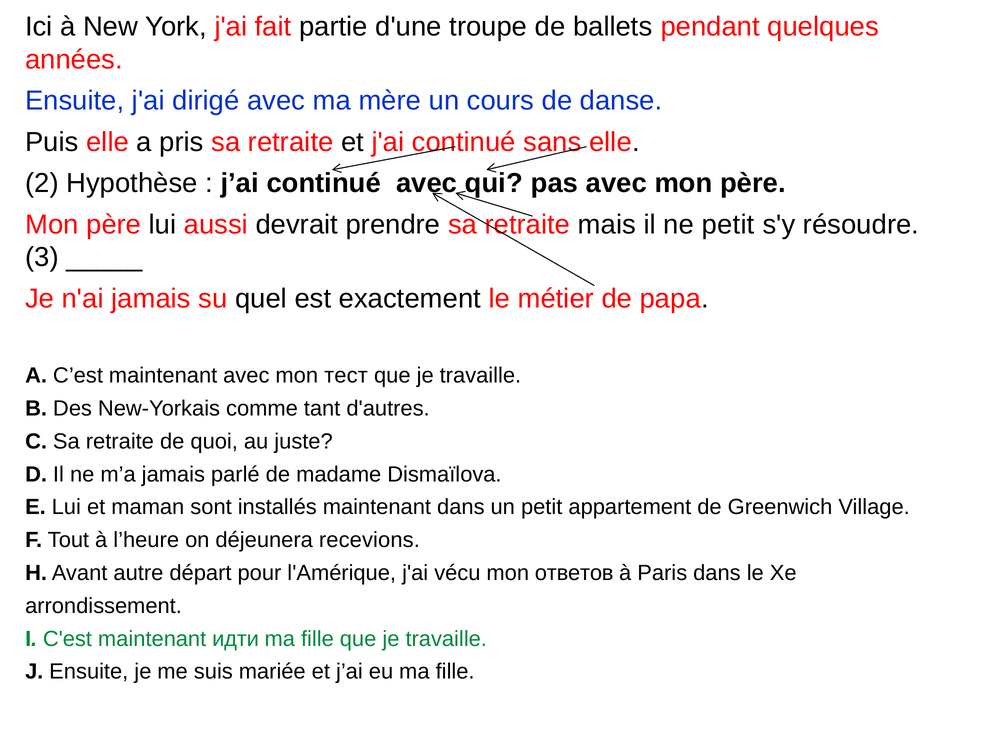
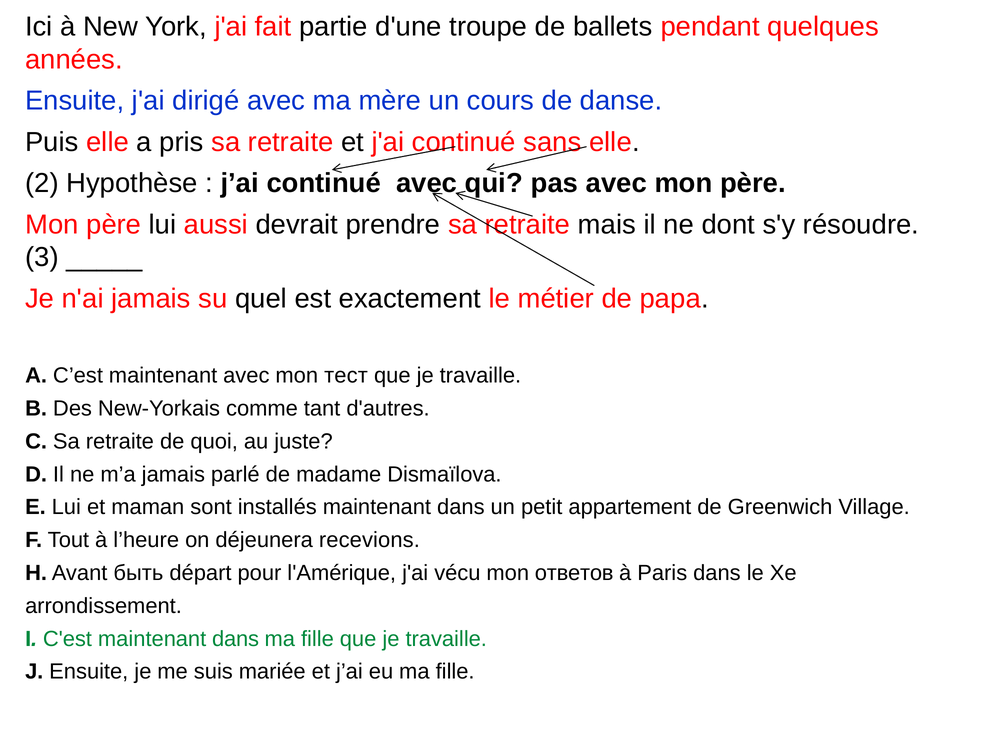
ne petit: petit -> dont (728, 224)
autre: autre -> быть (138, 573)
идти: идти -> dаns (236, 639)
